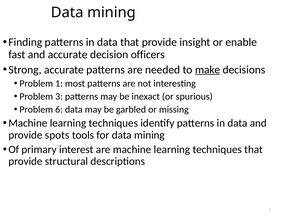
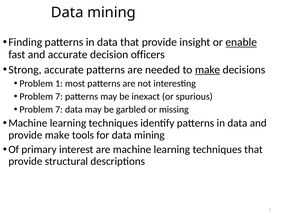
enable underline: none -> present (241, 42)
3: 3 -> 7 (59, 97)
6: 6 -> 7 (59, 110)
provide spots: spots -> make (57, 135)
